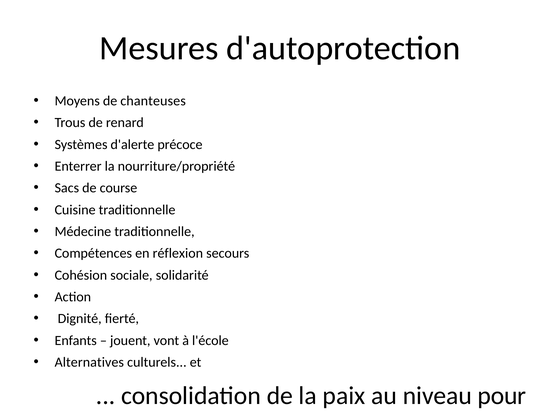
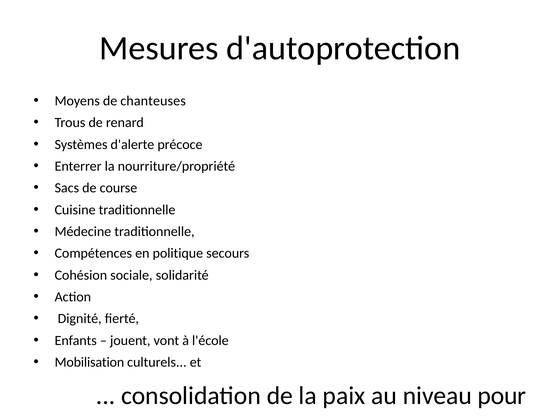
réflexion: réflexion -> politique (178, 253)
Alternatives: Alternatives -> Mobilisation (89, 362)
